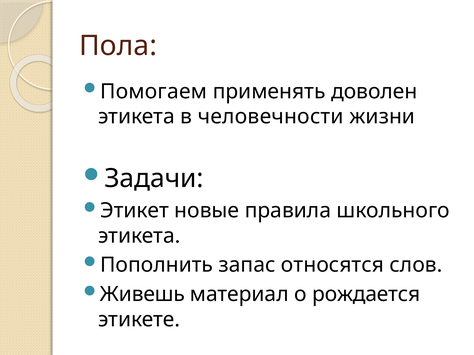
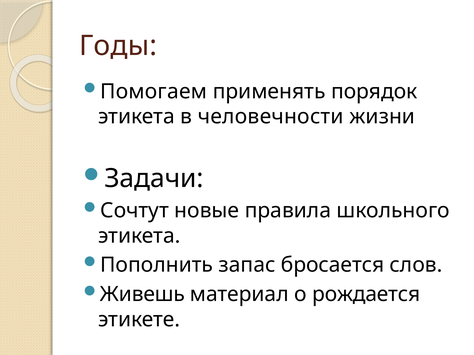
Пола: Пола -> Годы (118, 46)
доволен: доволен -> порядок (374, 92)
Этикет: Этикет -> Сочтут (135, 211)
относятся: относятся -> бросается (333, 265)
